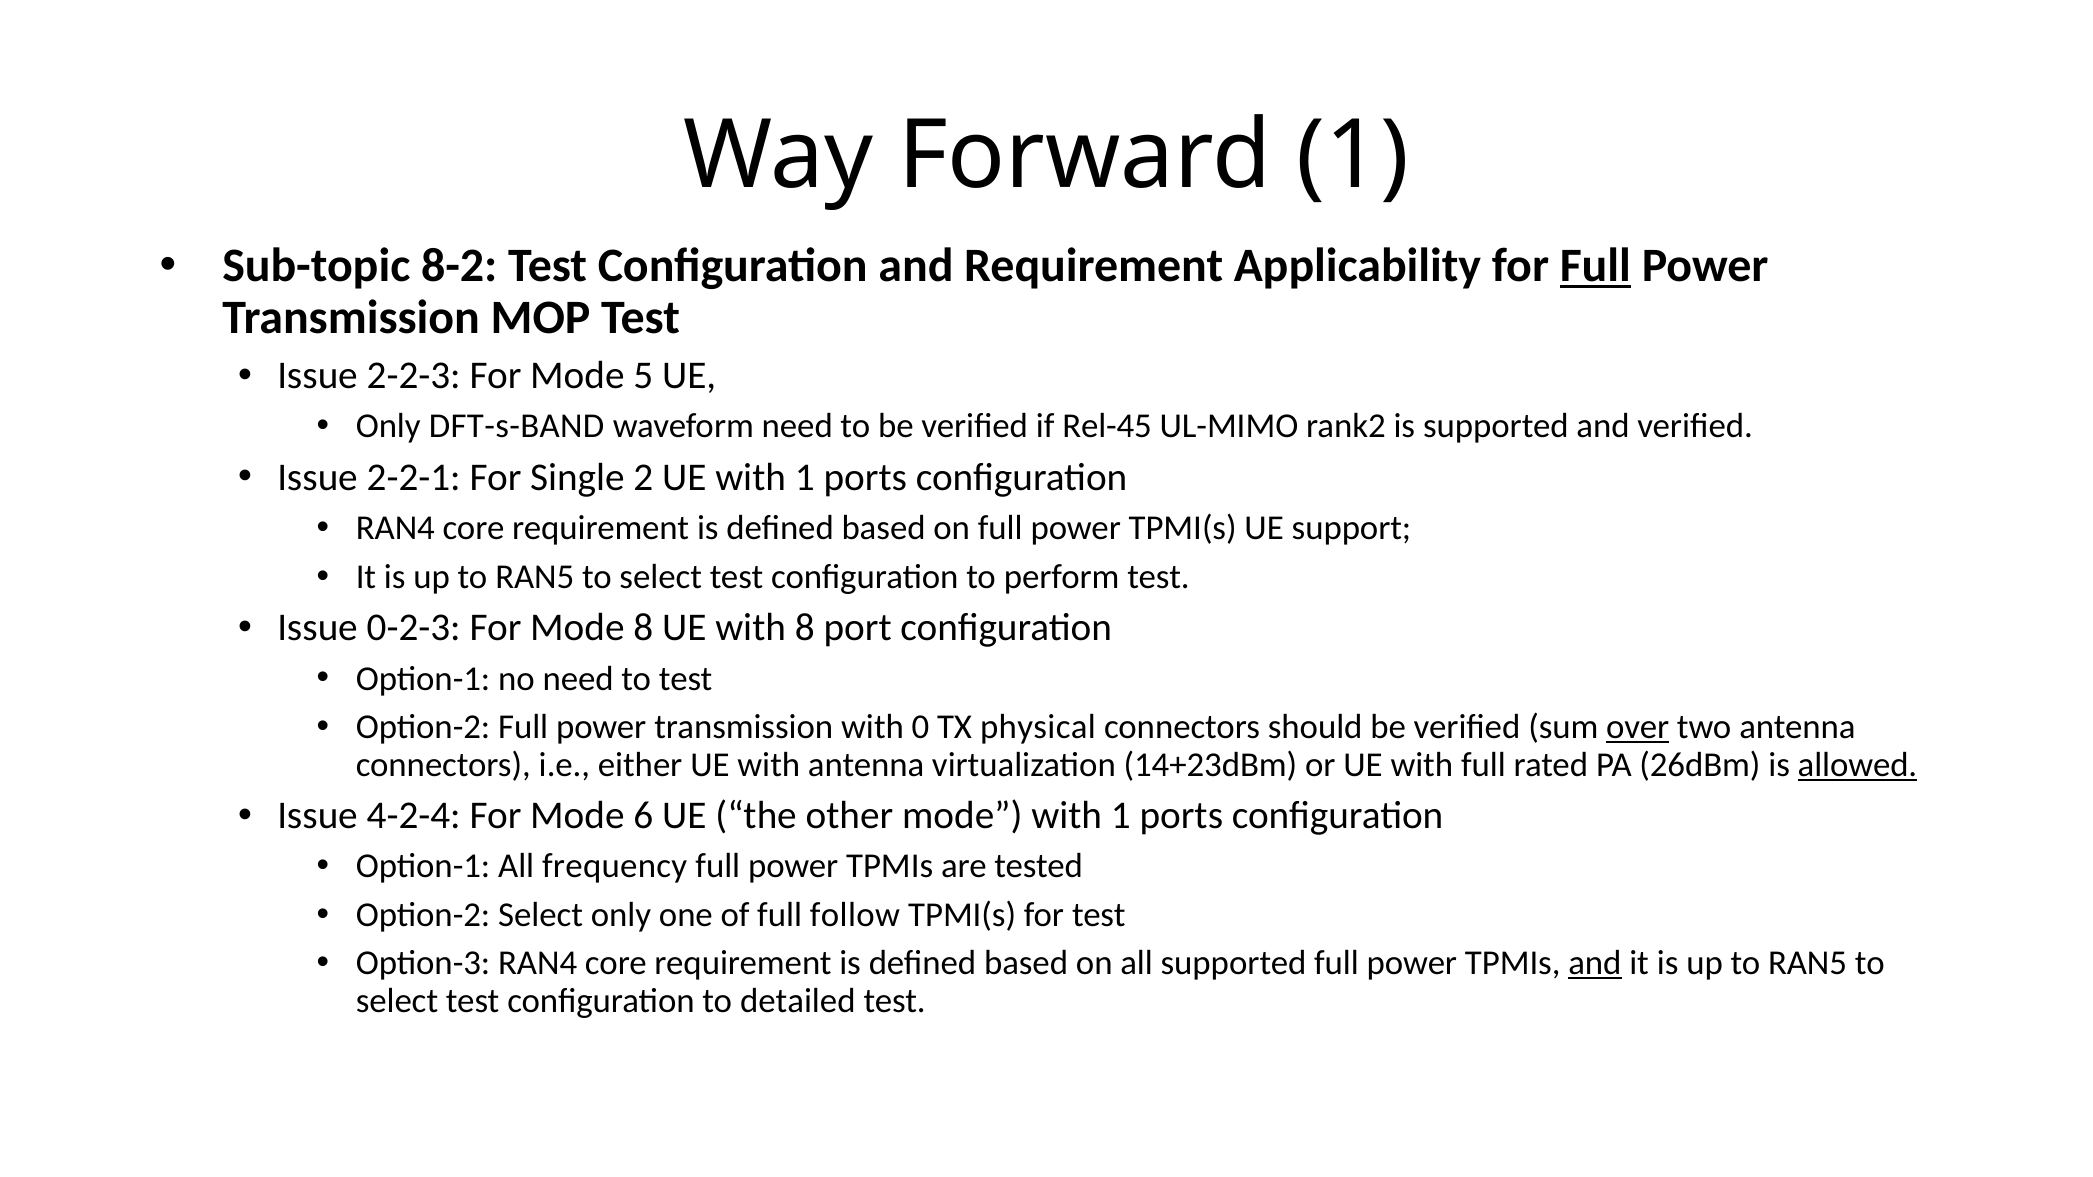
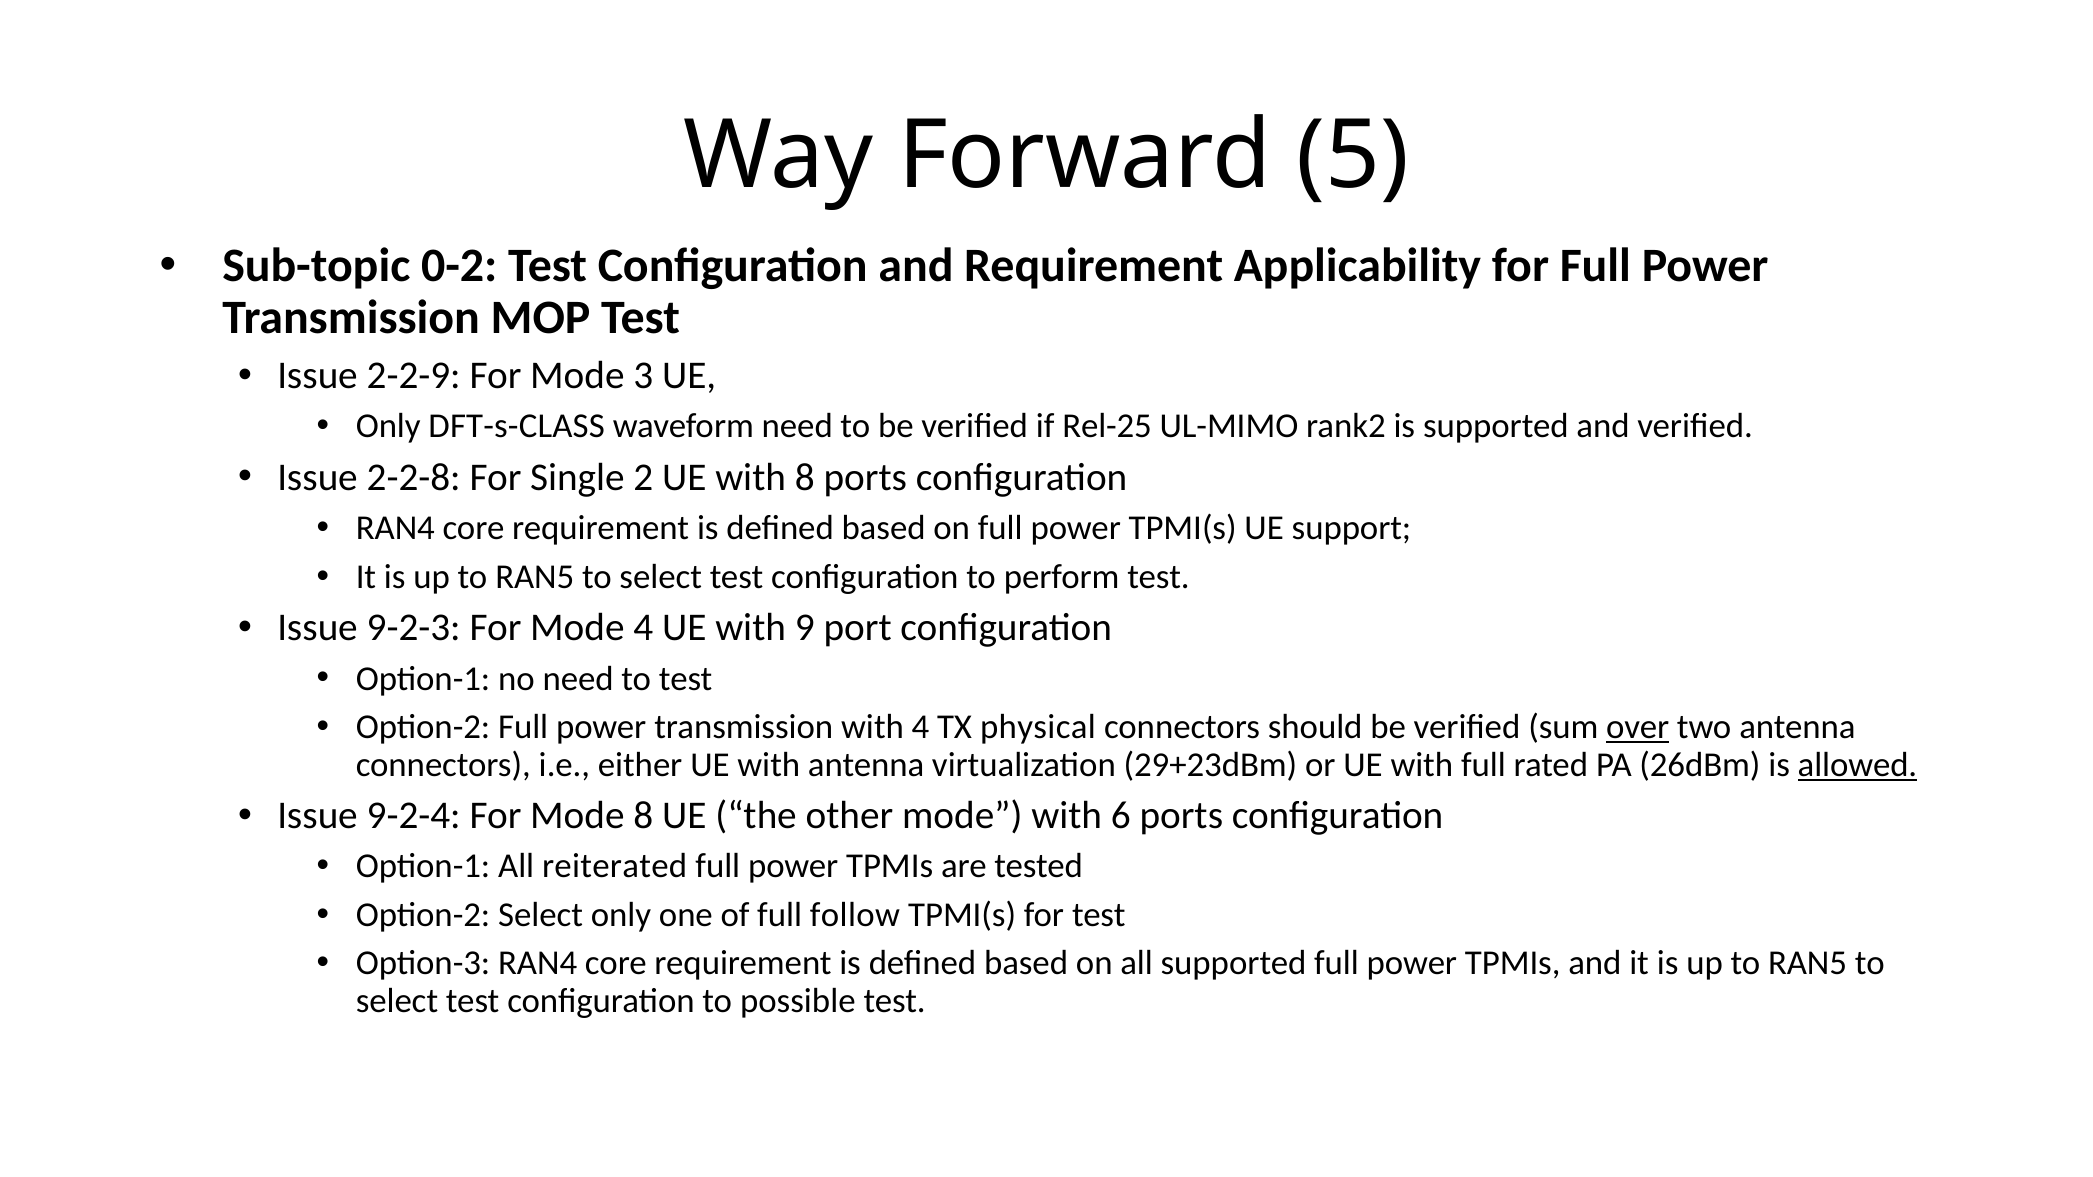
Forward 1: 1 -> 5 (1353, 156)
8-2: 8-2 -> 0-2 (459, 266)
Full underline: present -> none (1595, 266)
2-2-3: 2-2-3 -> 2-2-9 (414, 376)
5: 5 -> 3 (643, 376)
DFT-s-BAND: DFT-s-BAND -> DFT-s-CLASS (517, 427)
Rel-45: Rel-45 -> Rel-25 (1107, 427)
2-2-1: 2-2-1 -> 2-2-8 (414, 477)
UE with 1: 1 -> 8 (805, 477)
0-2-3: 0-2-3 -> 9-2-3 (414, 628)
Mode 8: 8 -> 4 (643, 628)
with 8: 8 -> 9 (805, 628)
with 0: 0 -> 4 (920, 727)
14+23dBm: 14+23dBm -> 29+23dBm (1210, 765)
4-2-4: 4-2-4 -> 9-2-4 (414, 816)
Mode 6: 6 -> 8 (643, 816)
mode with 1: 1 -> 6 (1121, 816)
frequency: frequency -> reiterated (615, 867)
and underline: present -> none (1595, 964)
detailed: detailed -> possible (798, 1001)
